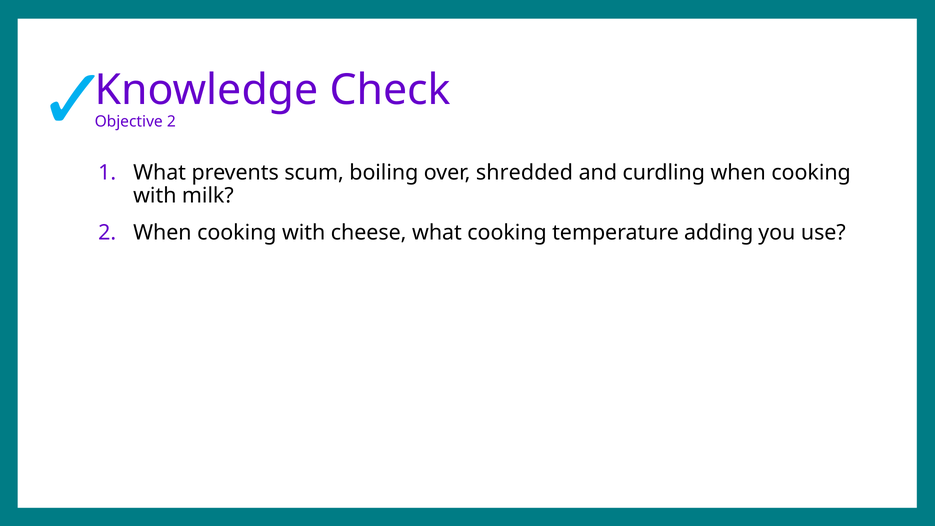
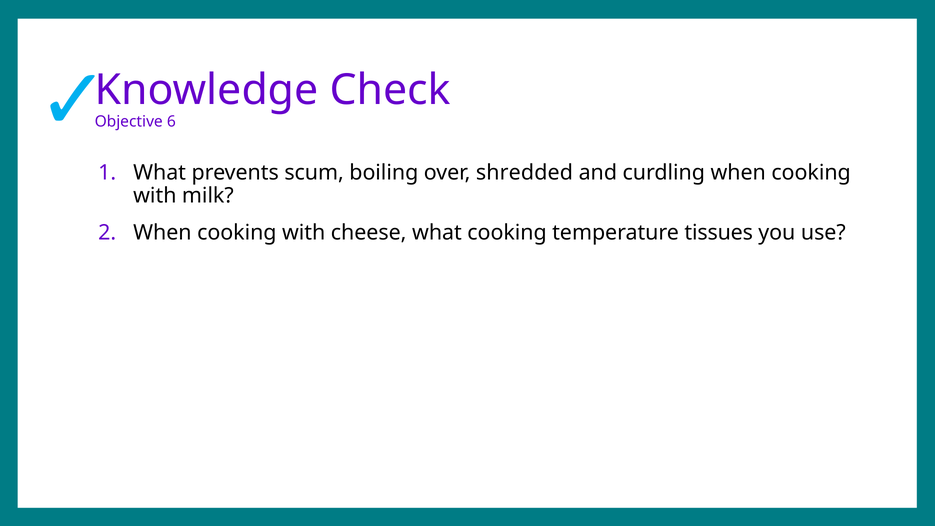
Objective 2: 2 -> 6 (171, 122)
adding: adding -> tissues (719, 232)
